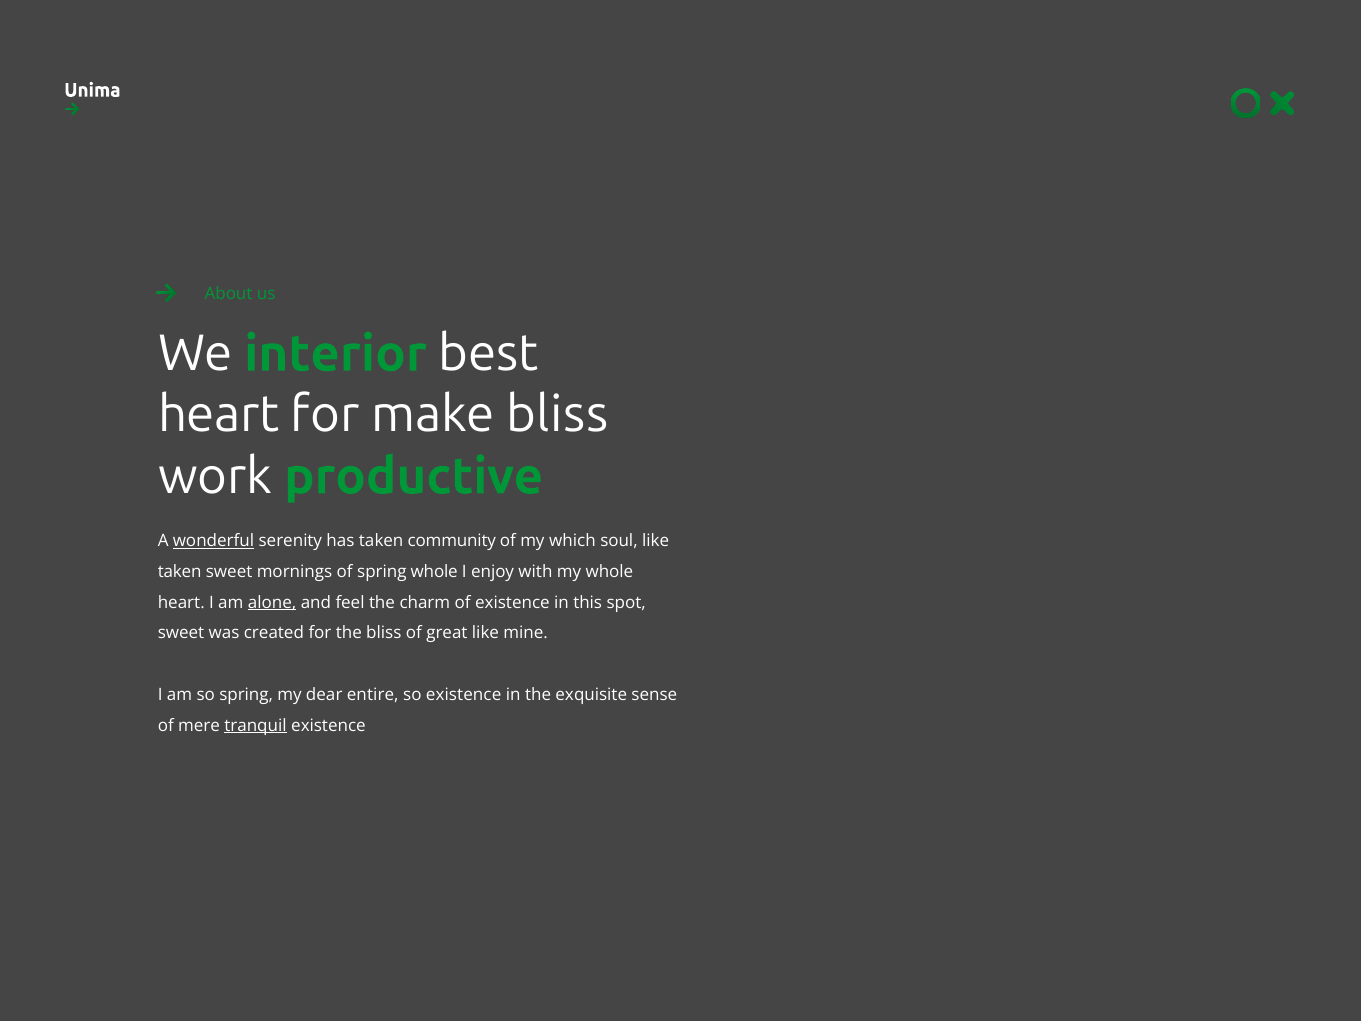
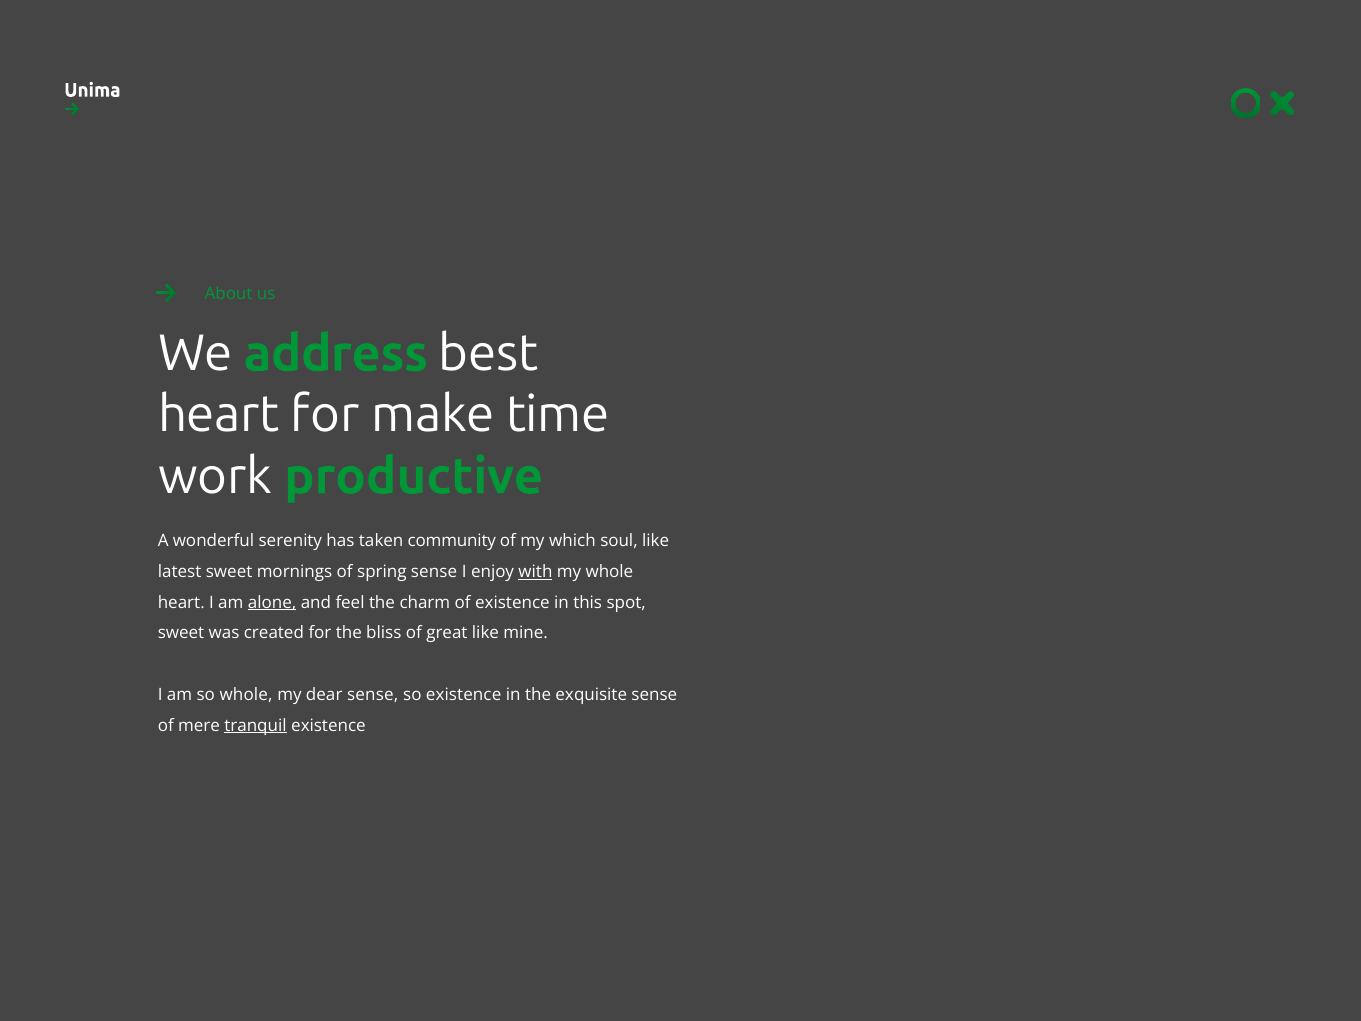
interior: interior -> address (336, 354)
make bliss: bliss -> time (558, 415)
wonderful underline: present -> none (214, 541)
taken: taken -> latest (180, 572)
spring whole: whole -> sense (434, 572)
with underline: none -> present (535, 572)
so spring: spring -> whole (246, 695)
dear entire: entire -> sense (373, 695)
